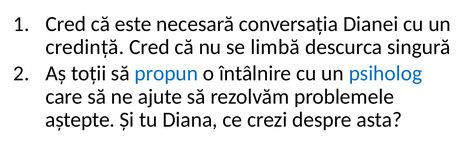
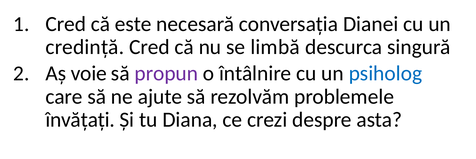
toții: toții -> voie (89, 73)
propun colour: blue -> purple (166, 73)
aștepte: aștepte -> învățați (80, 120)
